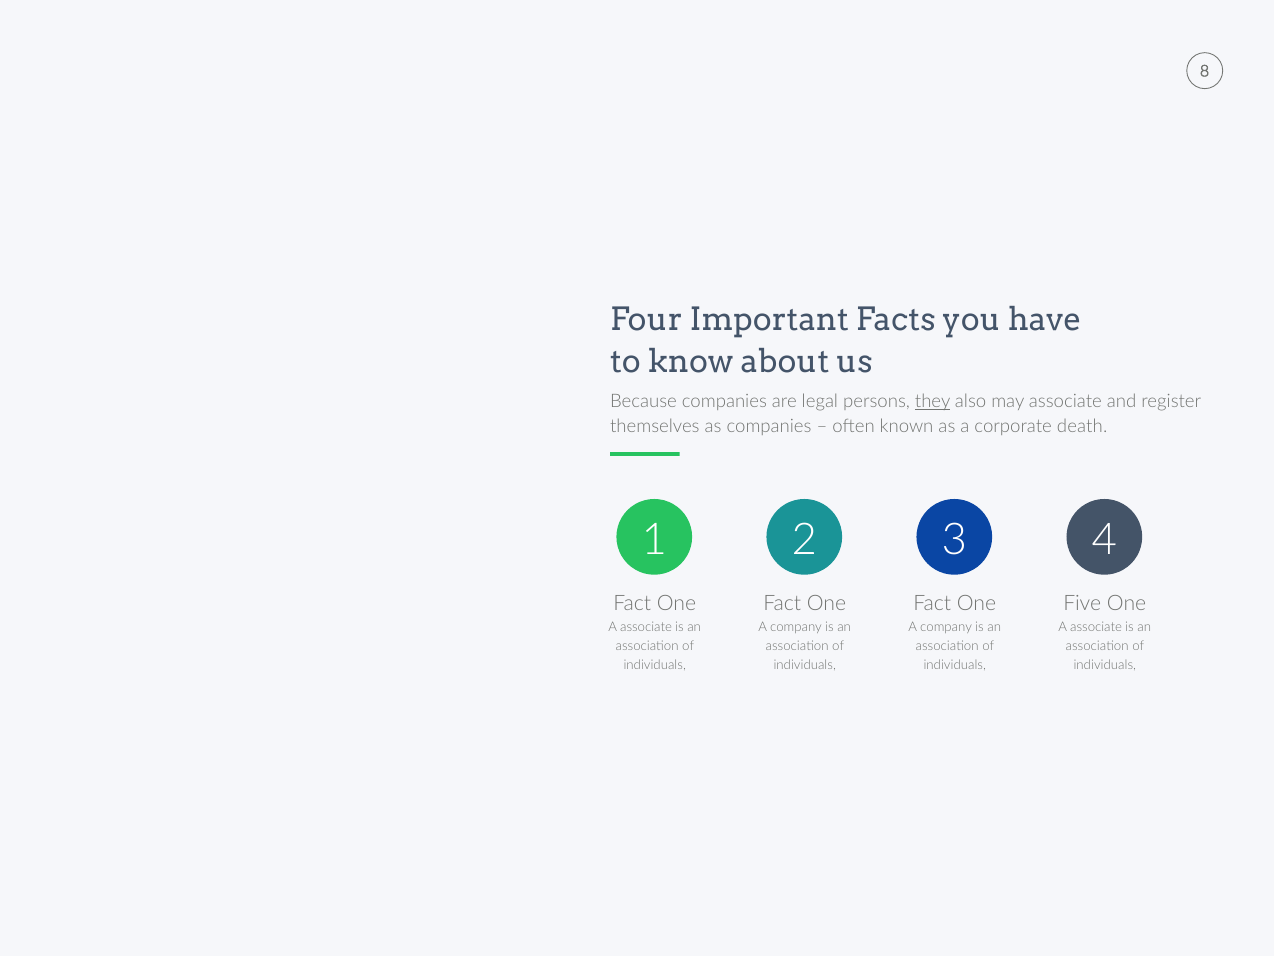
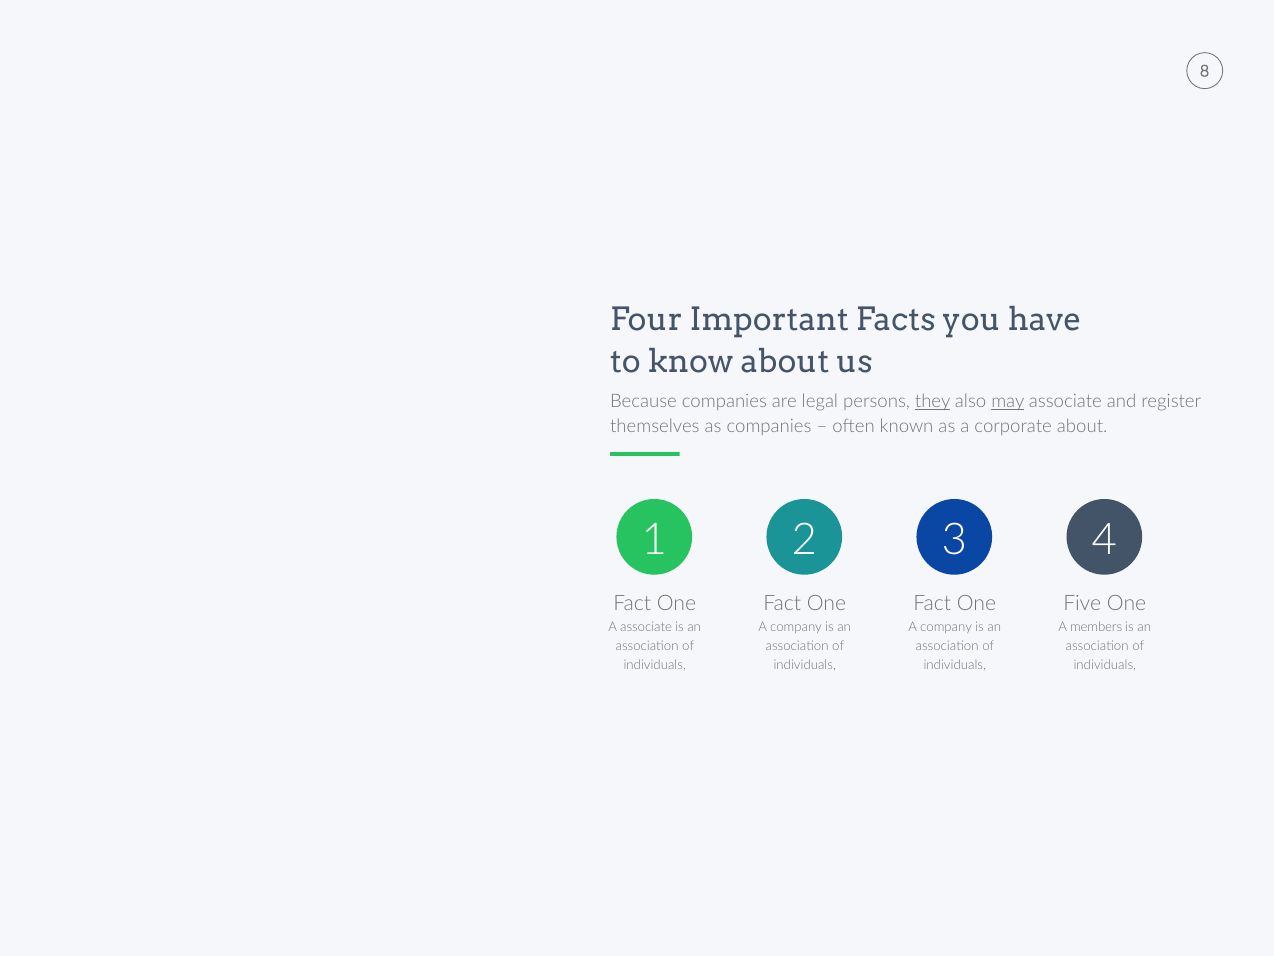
may underline: none -> present (1008, 401)
corporate death: death -> about (1082, 426)
associate: associate -> members (1096, 626)
